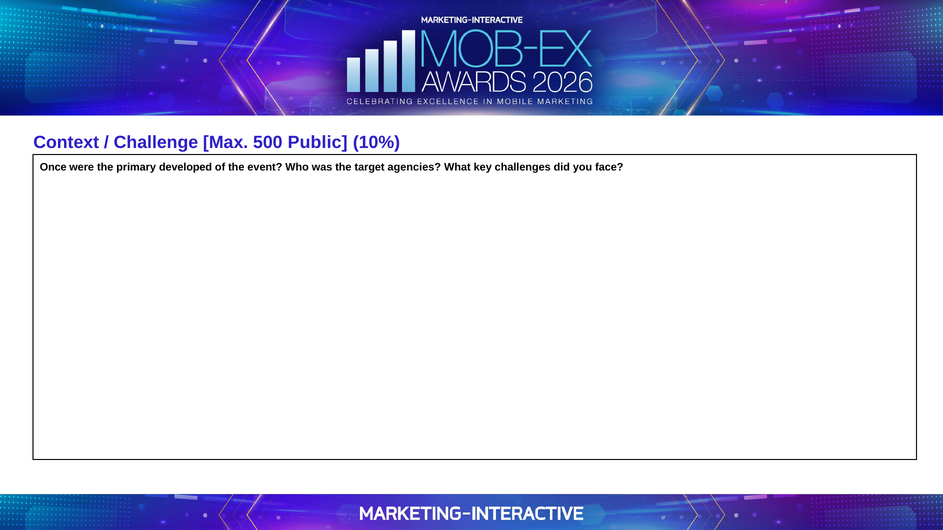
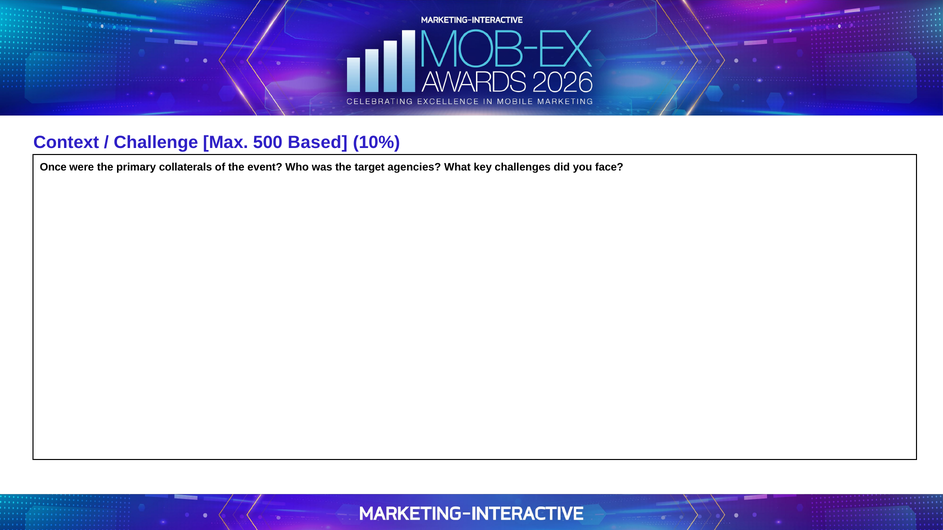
Public: Public -> Based (318, 143)
developed: developed -> collaterals (186, 167)
